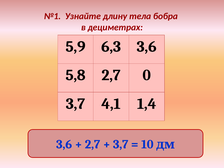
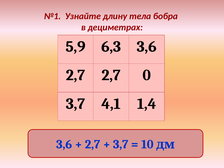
5,8: 5,8 -> 2,7 (75, 75)
